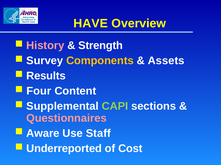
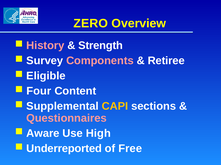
HAVE: HAVE -> ZERO (91, 24)
Components colour: yellow -> pink (100, 61)
Assets: Assets -> Retiree (166, 61)
Results: Results -> Eligible (46, 76)
CAPI colour: light green -> yellow (115, 107)
Staff: Staff -> High (98, 134)
Cost: Cost -> Free (130, 149)
